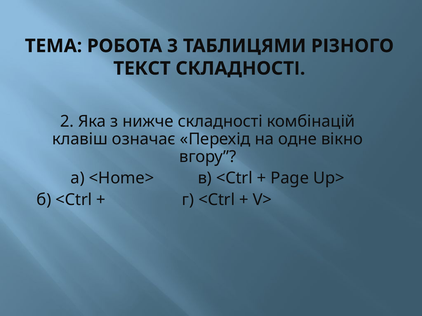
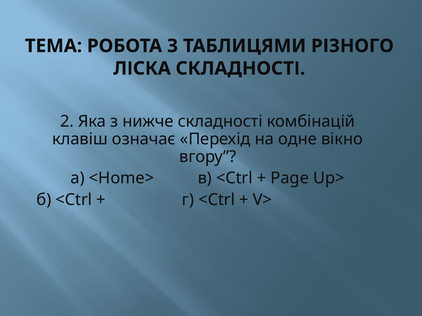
ТЕКСТ: ТЕКСТ -> ЛІСКА (142, 69)
